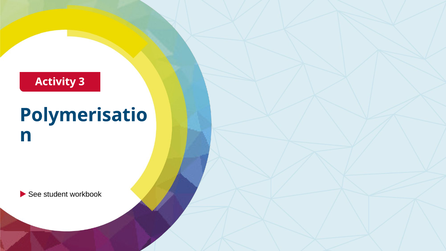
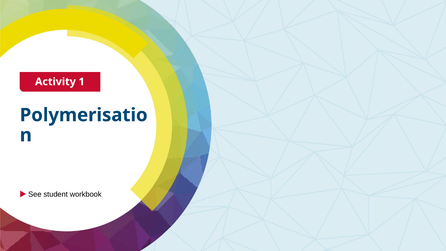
3: 3 -> 1 (82, 82)
